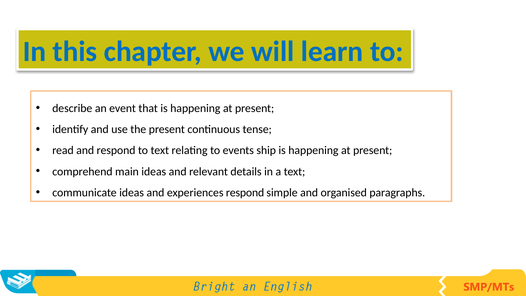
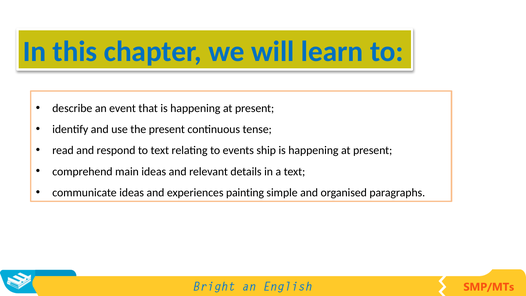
experiences respond: respond -> painting (245, 192)
